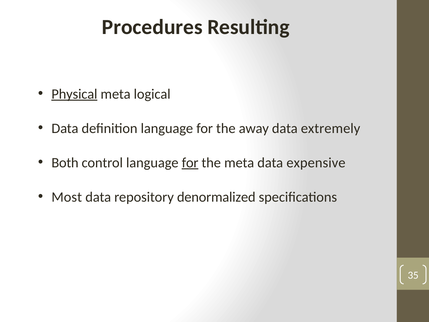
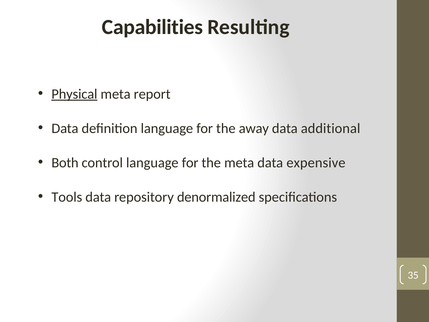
Procedures: Procedures -> Capabilities (152, 27)
logical: logical -> report (152, 94)
extremely: extremely -> additional (331, 128)
for underline: present -> none (190, 163)
Most: Most -> Tools (67, 197)
